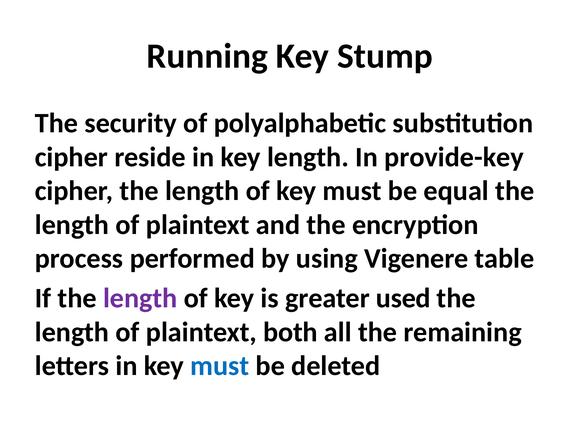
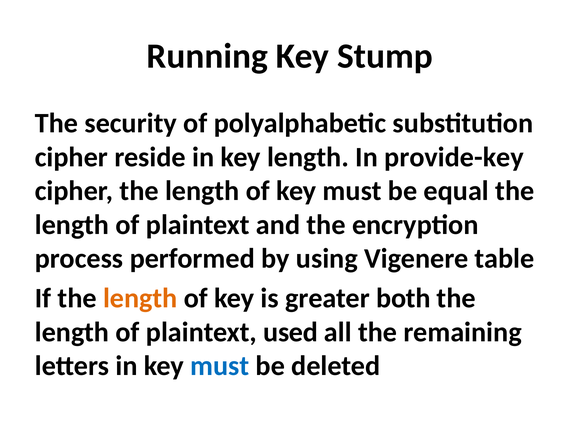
length colour: purple -> orange (140, 298)
used: used -> both (403, 298)
both: both -> used (291, 332)
